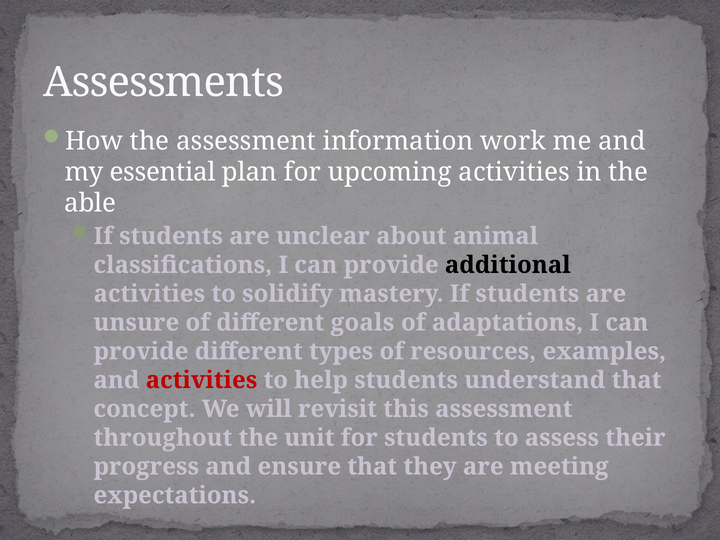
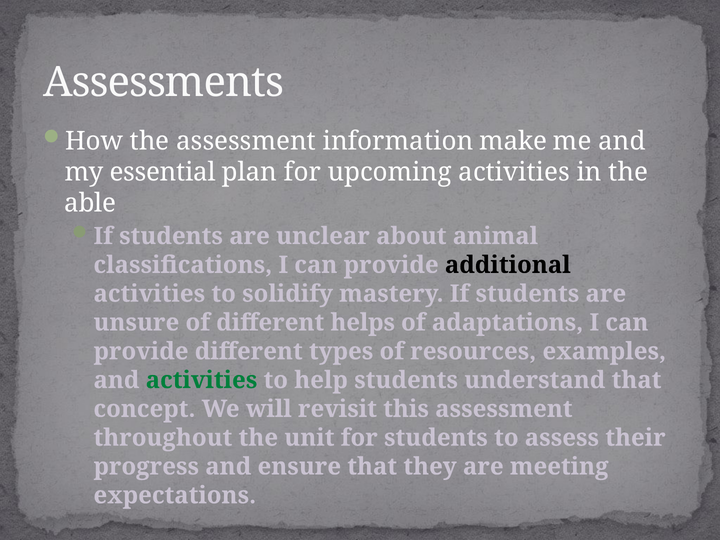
work: work -> make (513, 141)
goals: goals -> helps (363, 323)
activities colour: red -> green (201, 380)
